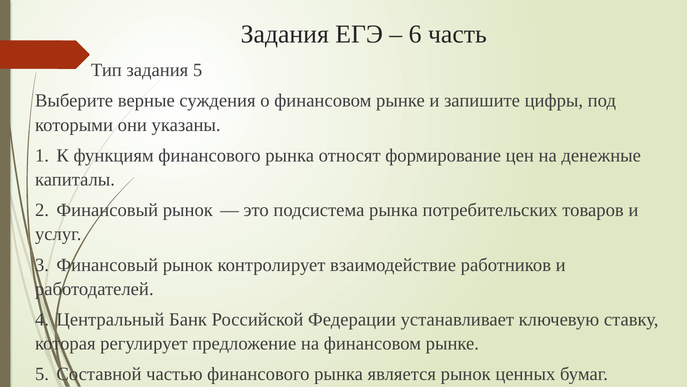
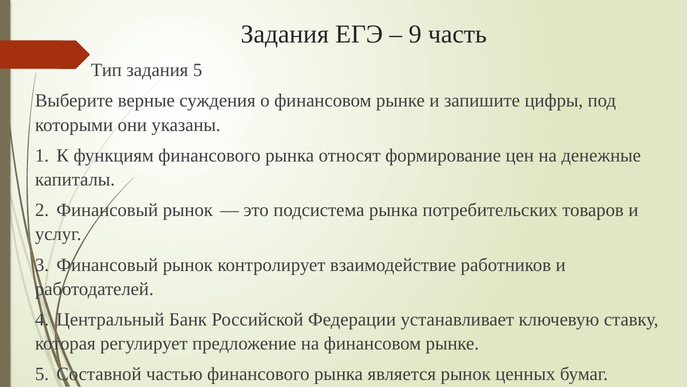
6: 6 -> 9 (415, 34)
